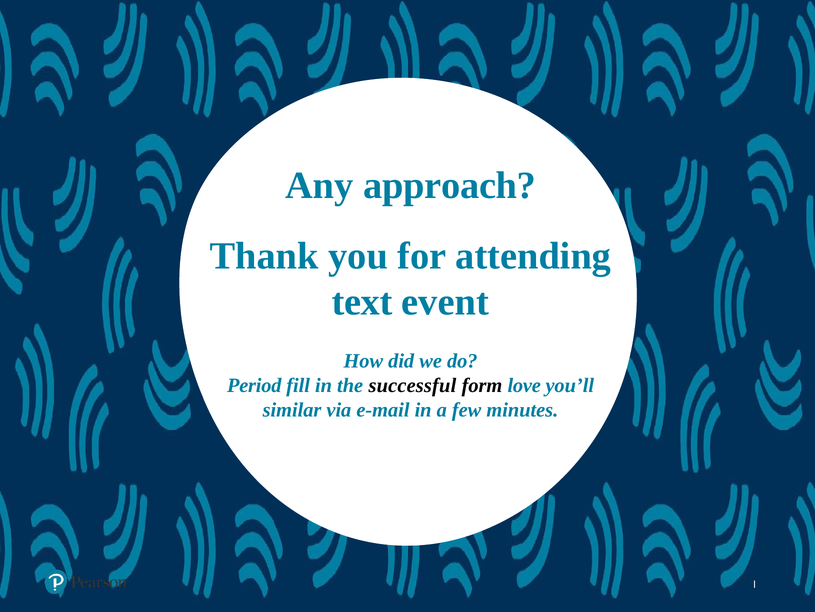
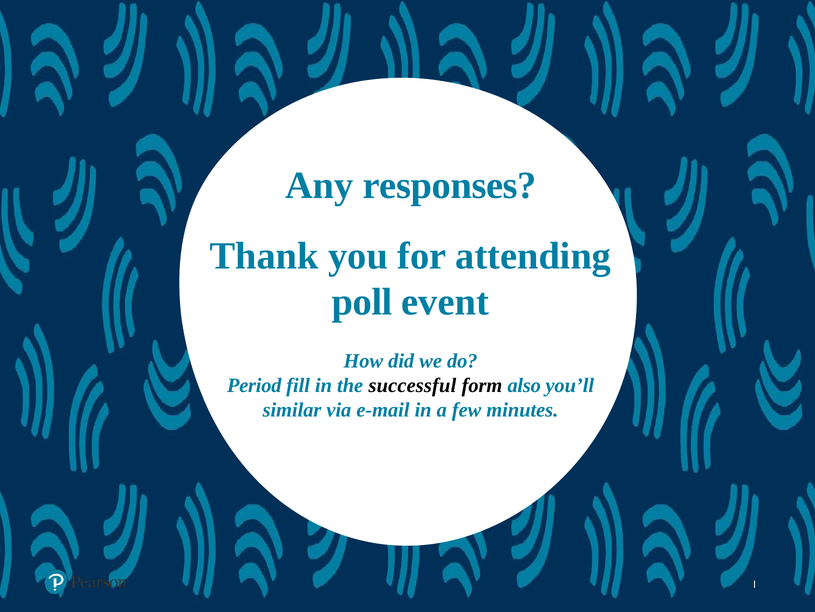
approach: approach -> responses (450, 185)
text: text -> poll (362, 302)
love: love -> also (524, 385)
